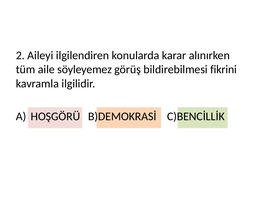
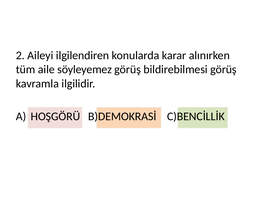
bildirebilmesi fikrini: fikrini -> görüş (223, 69)
